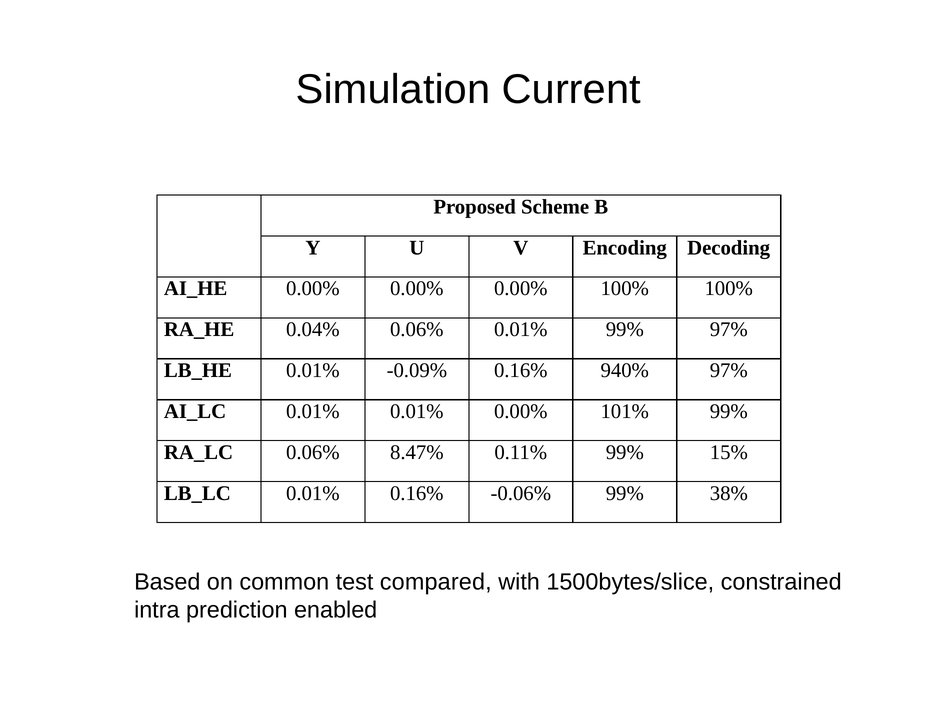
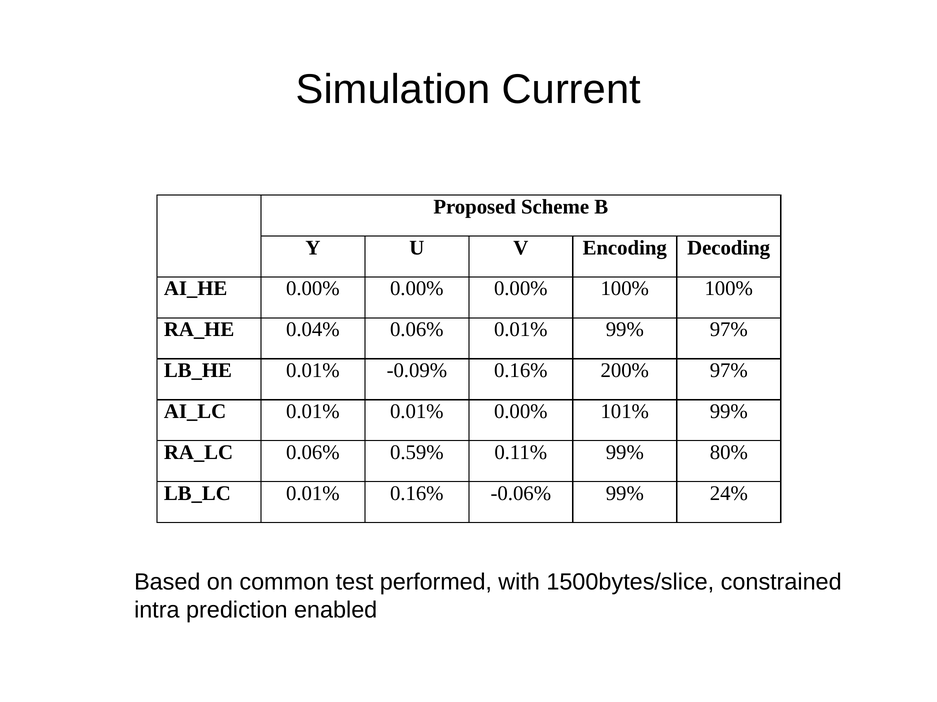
940%: 940% -> 200% (625, 371)
8.47%: 8.47% -> 0.59% (417, 453)
15%: 15% -> 80% (729, 453)
38%: 38% -> 24% (729, 494)
compared: compared -> performed (436, 582)
